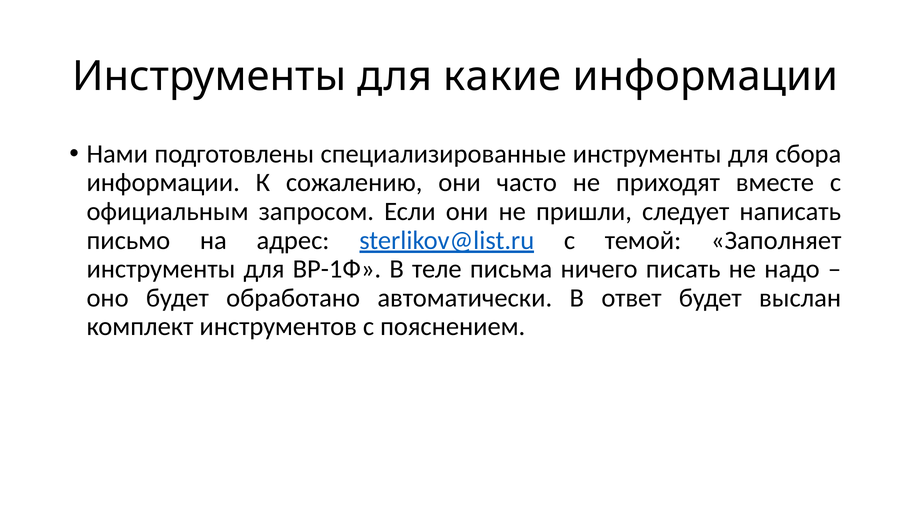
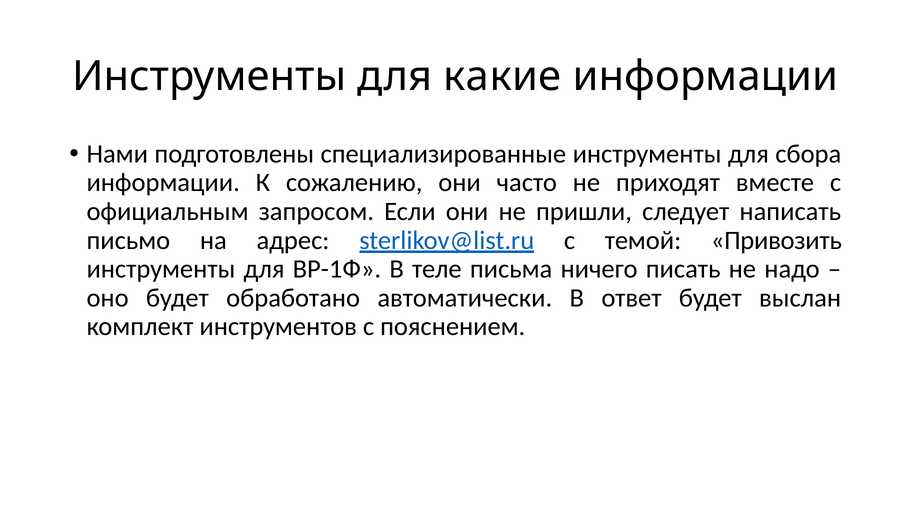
Заполняет: Заполняет -> Привозить (776, 241)
